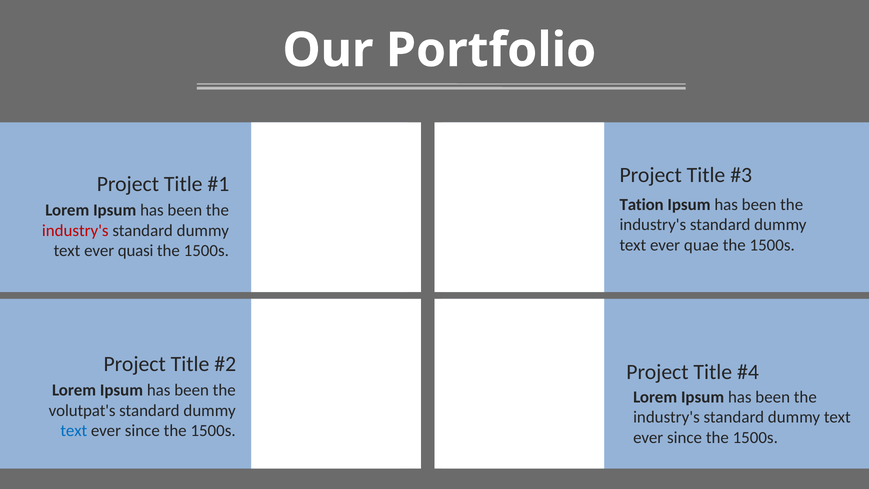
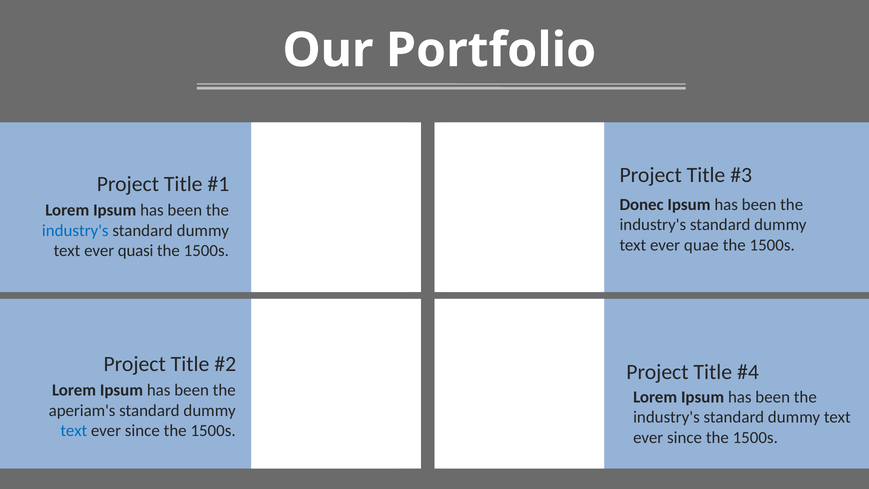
Tation: Tation -> Donec (642, 204)
industry's colour: red -> blue (75, 230)
volutpat's: volutpat's -> aperiam's (82, 410)
